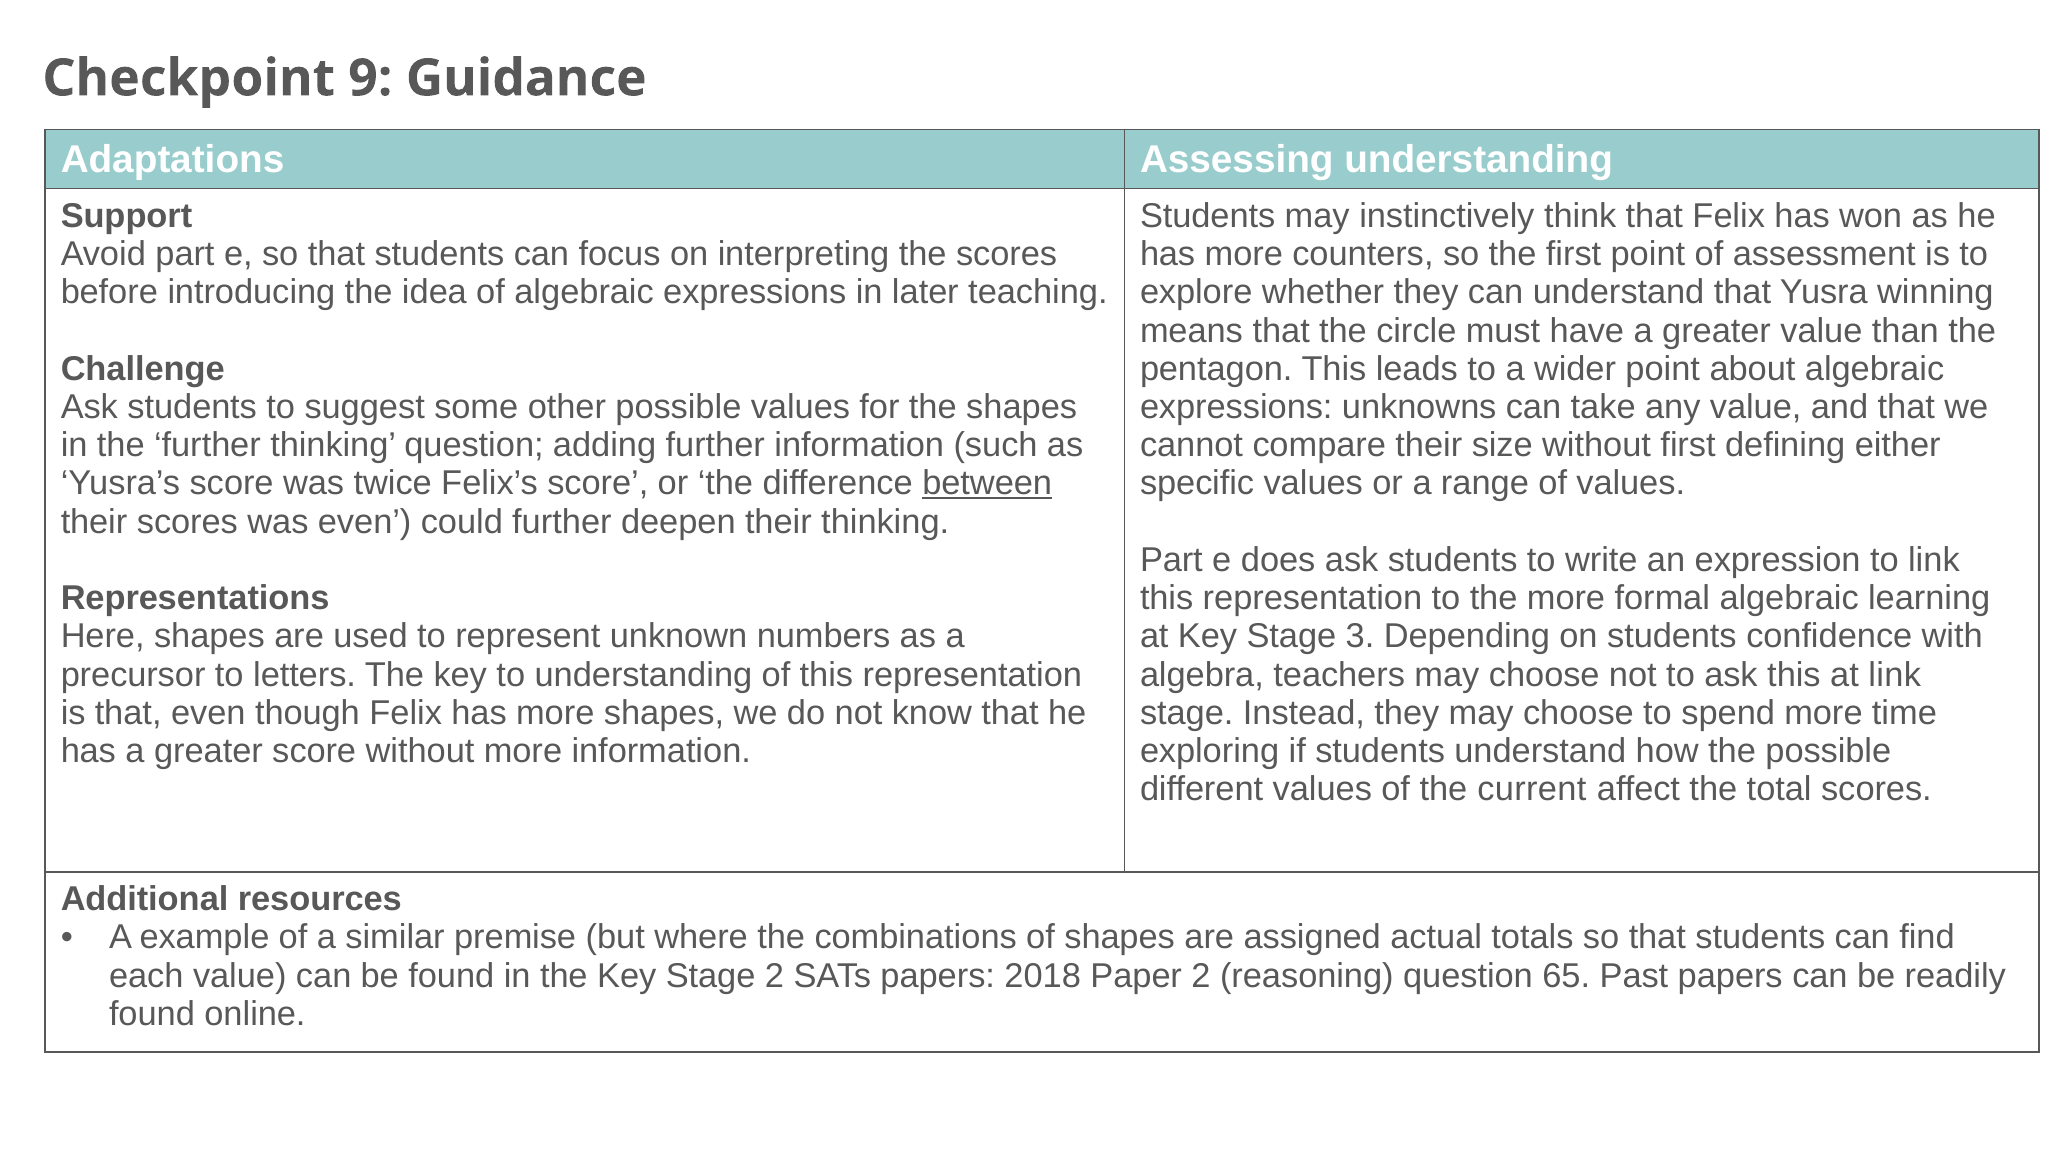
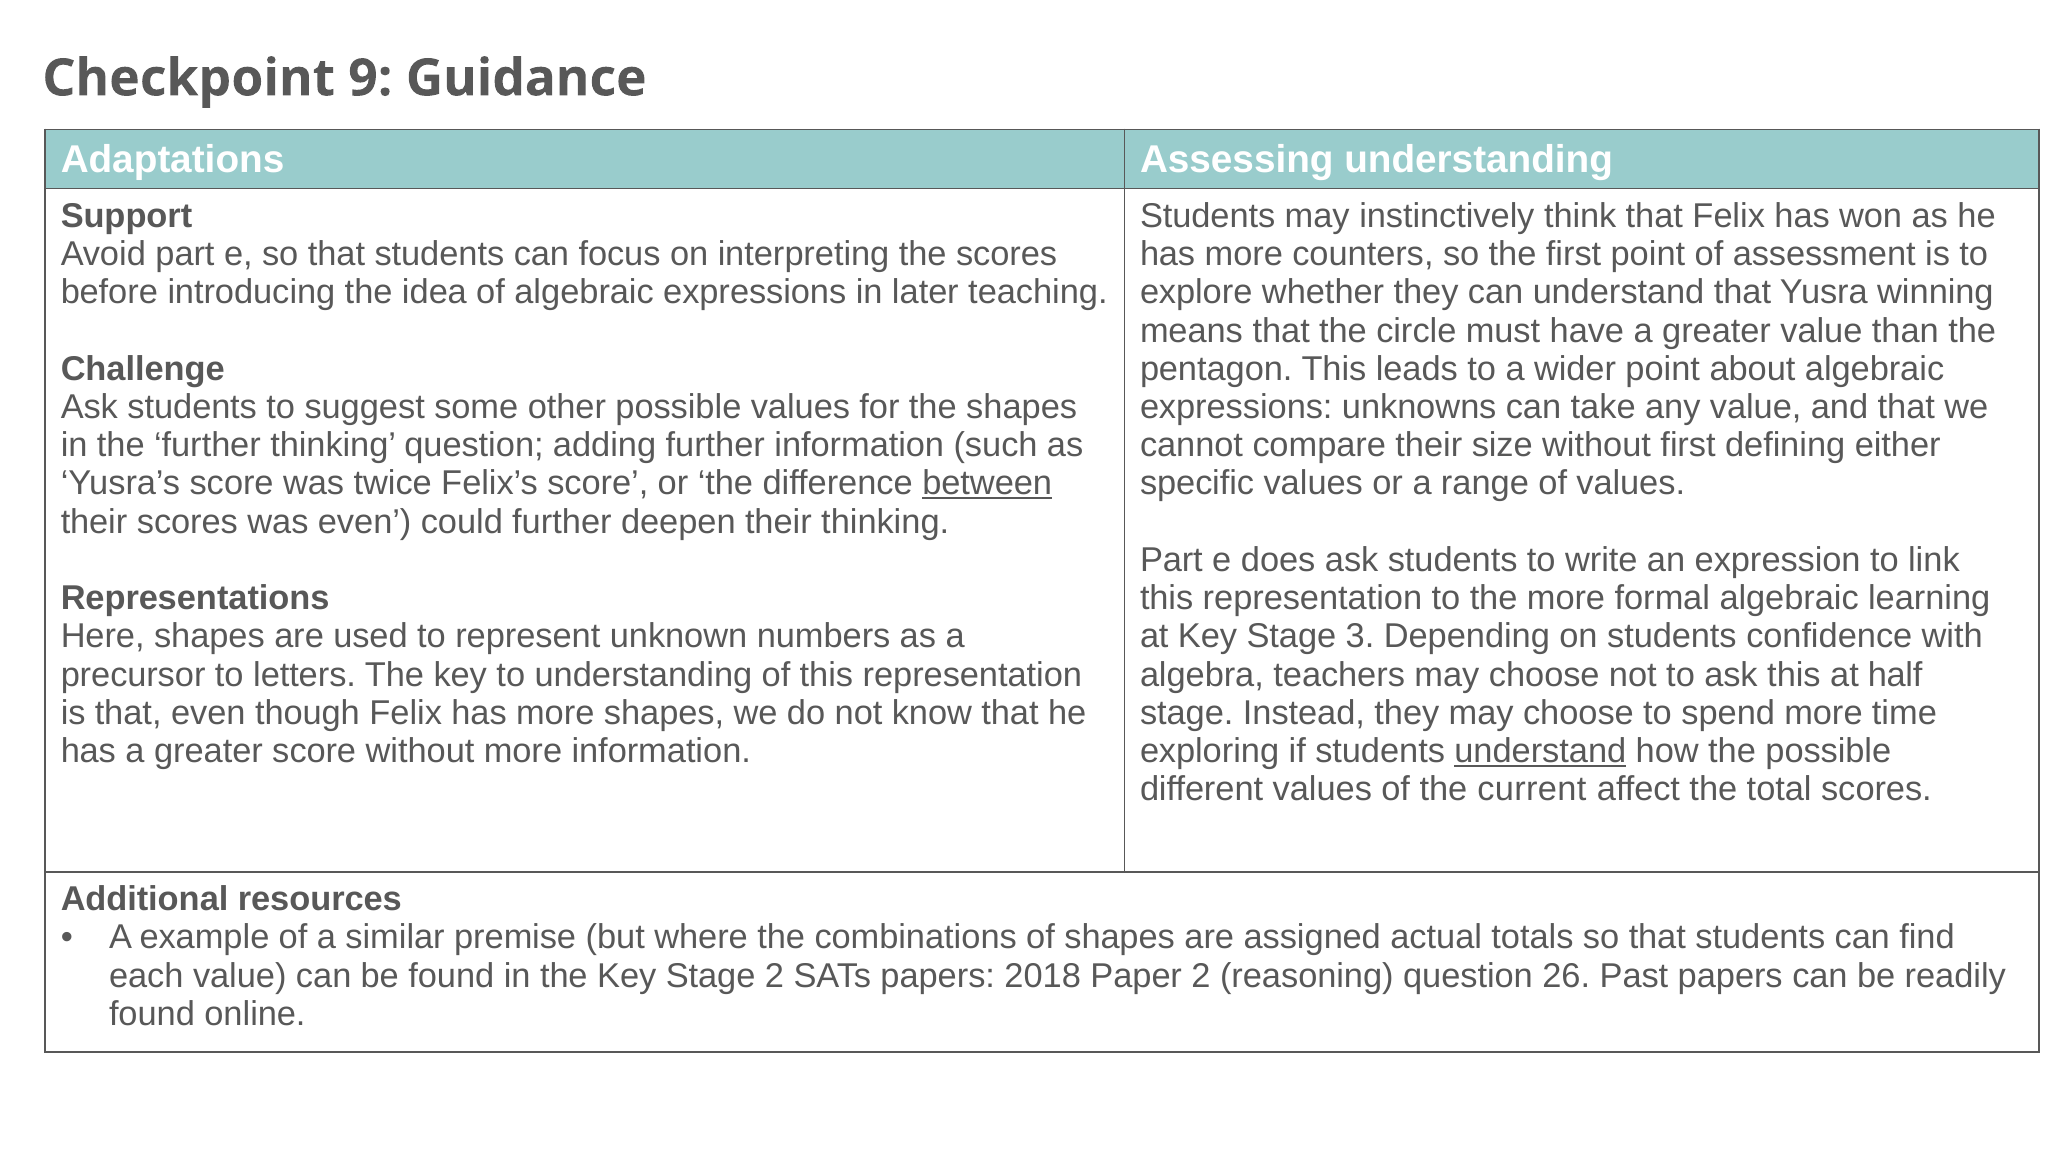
at link: link -> half (1895, 675)
understand underline: none -> present (1540, 751)
65: 65 -> 26 (1566, 976)
